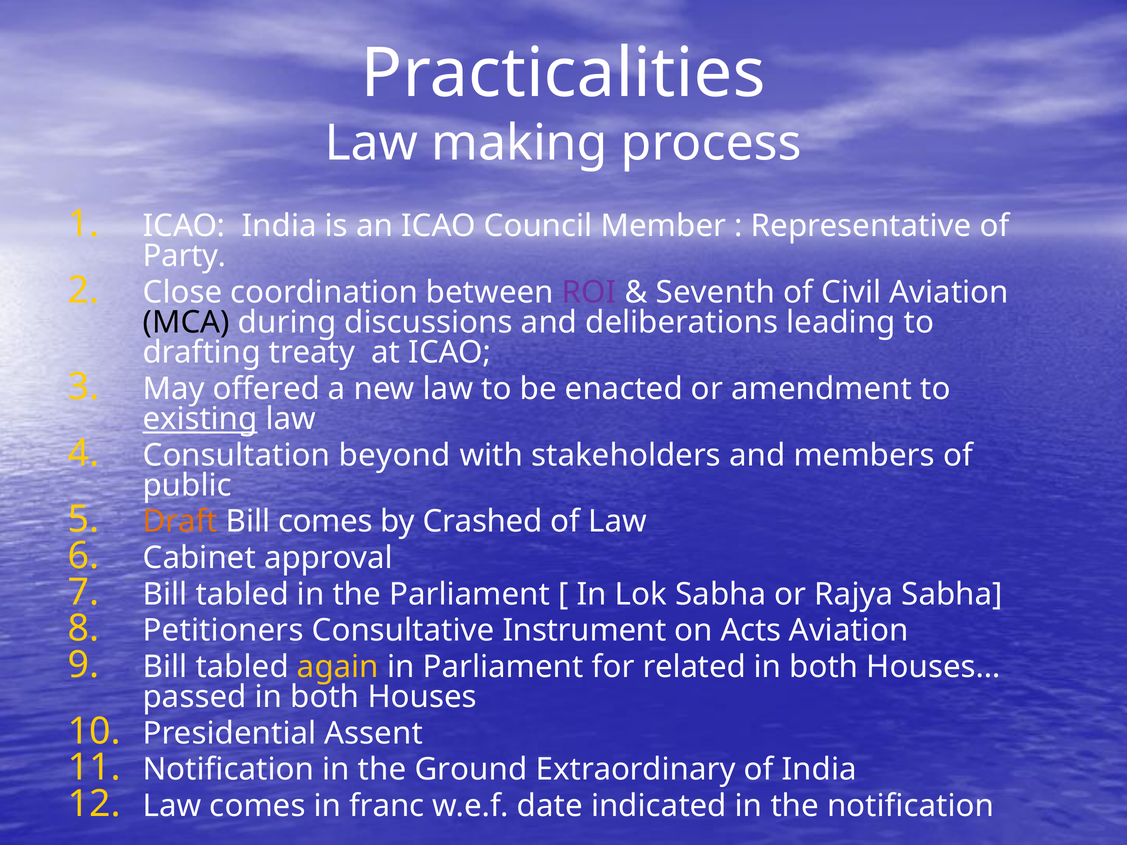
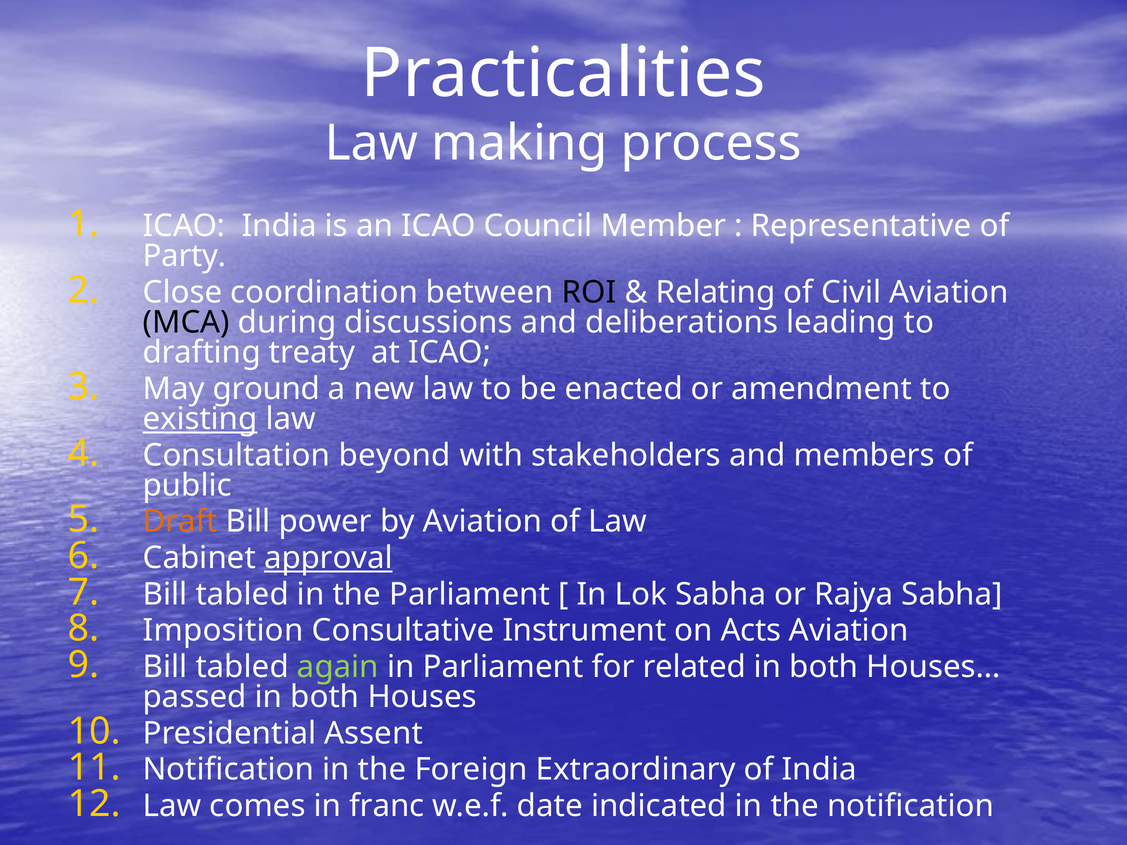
ROI colour: purple -> black (589, 292)
Seventh: Seventh -> Relating (716, 292)
offered: offered -> ground (266, 389)
Bill comes: comes -> power (325, 522)
by Crashed: Crashed -> Aviation (482, 522)
approval underline: none -> present (328, 558)
Petitioners: Petitioners -> Imposition (223, 631)
again colour: yellow -> light green (338, 667)
Ground: Ground -> Foreign (471, 770)
